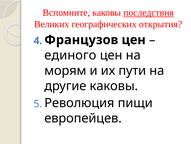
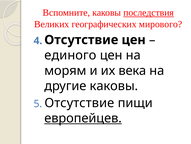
открытия: открытия -> мирового (161, 24)
Французов: Французов -> Отсутствие (81, 40)
пути: пути -> века (132, 70)
Революция: Революция -> Отсутствие (79, 102)
европейцев underline: none -> present (83, 118)
